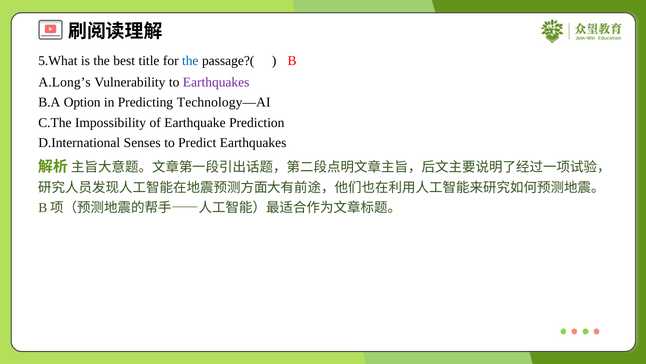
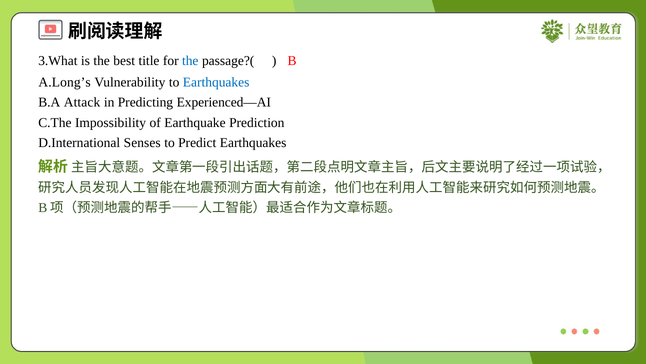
5.What: 5.What -> 3.What (58, 61)
Earthquakes colour: purple -> blue (216, 82)
Option: Option -> Attack (82, 102)
Technology—AI: Technology—AI -> Experienced—AI (224, 102)
